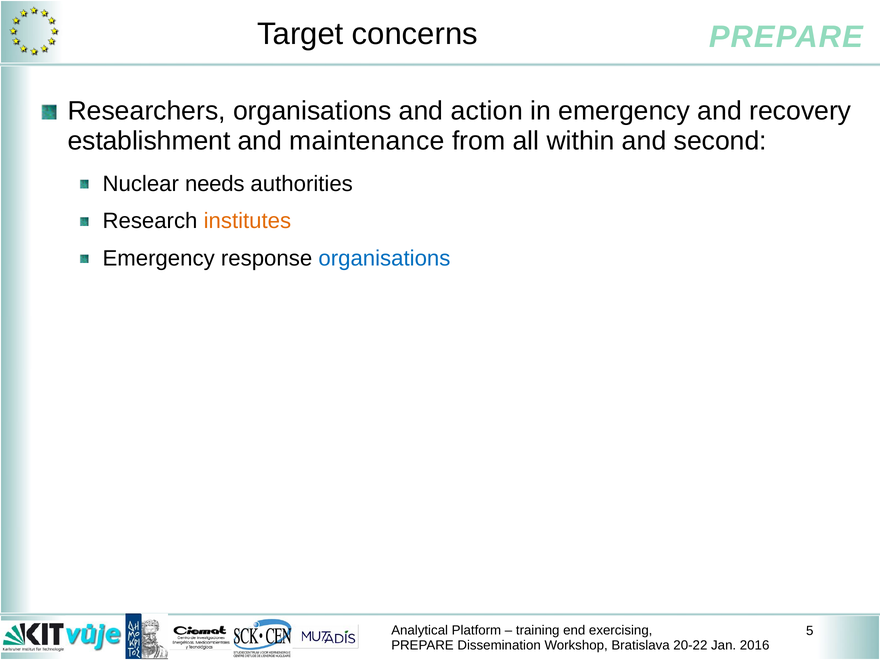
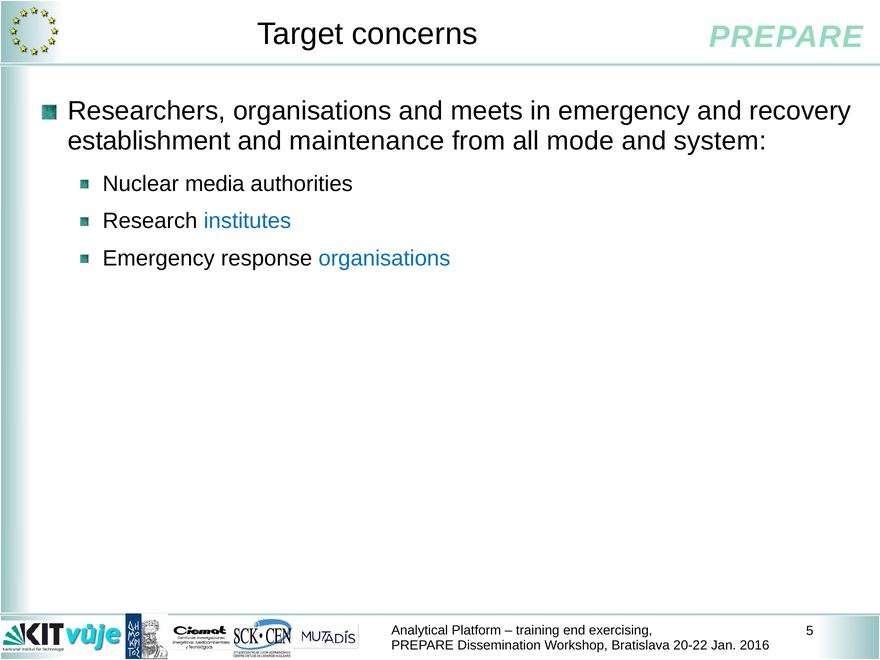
action: action -> meets (487, 111)
within: within -> mode (580, 141)
second: second -> system (720, 141)
needs: needs -> media (215, 184)
institutes colour: orange -> blue (247, 221)
